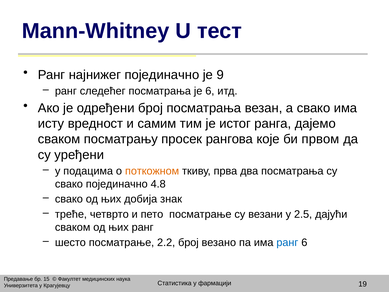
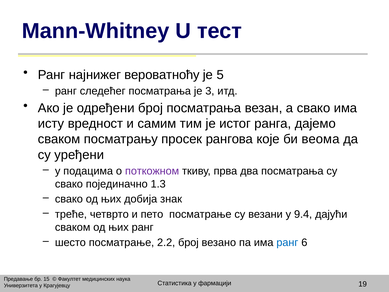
најнижег појединачно: појединачно -> вероватноћу (162, 75)
9: 9 -> 5 (220, 75)
је 6: 6 -> 3 (210, 91)
првом: првом -> веома (321, 139)
поткожном colour: orange -> purple (152, 171)
4.8: 4.8 -> 1.3 (158, 184)
2.5: 2.5 -> 9.4 (303, 214)
